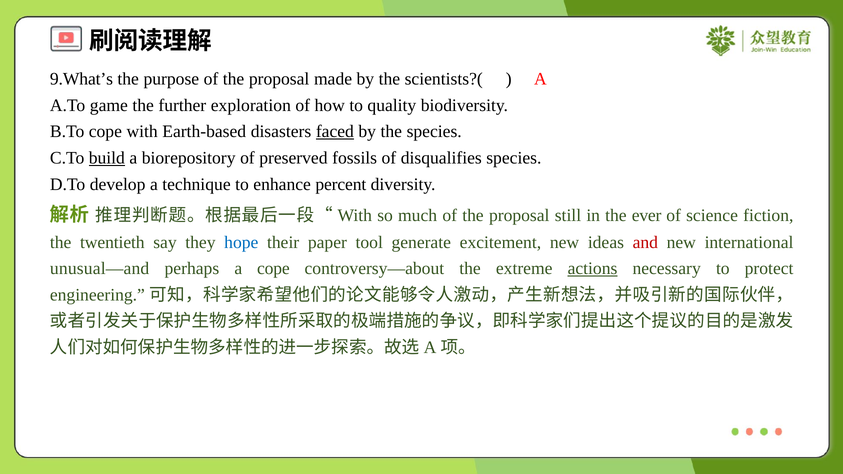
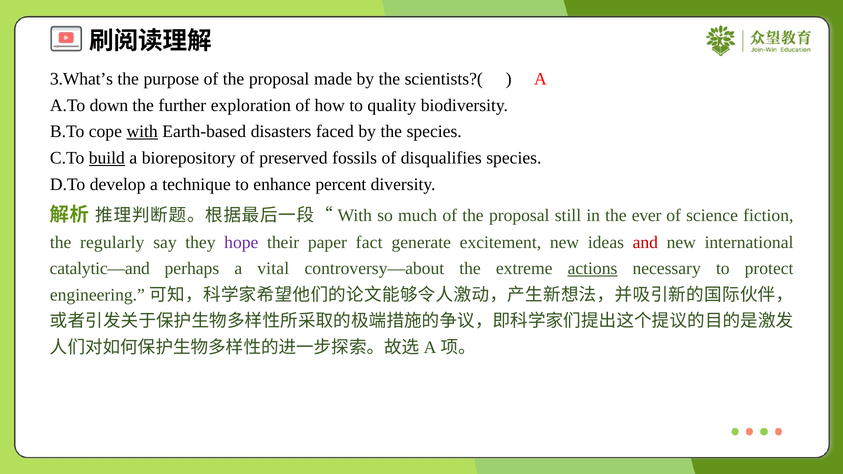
9.What’s: 9.What’s -> 3.What’s (81, 79)
game: game -> down (109, 105)
with underline: none -> present (142, 132)
faced underline: present -> none (335, 132)
twentieth: twentieth -> regularly (112, 242)
hope colour: blue -> purple (241, 242)
tool: tool -> fact (369, 242)
unusual—and: unusual—and -> catalytic—and (100, 269)
a cope: cope -> vital (273, 269)
